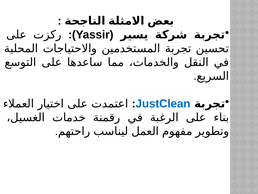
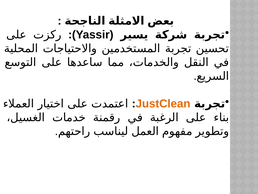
JustClean colour: blue -> orange (163, 103)
